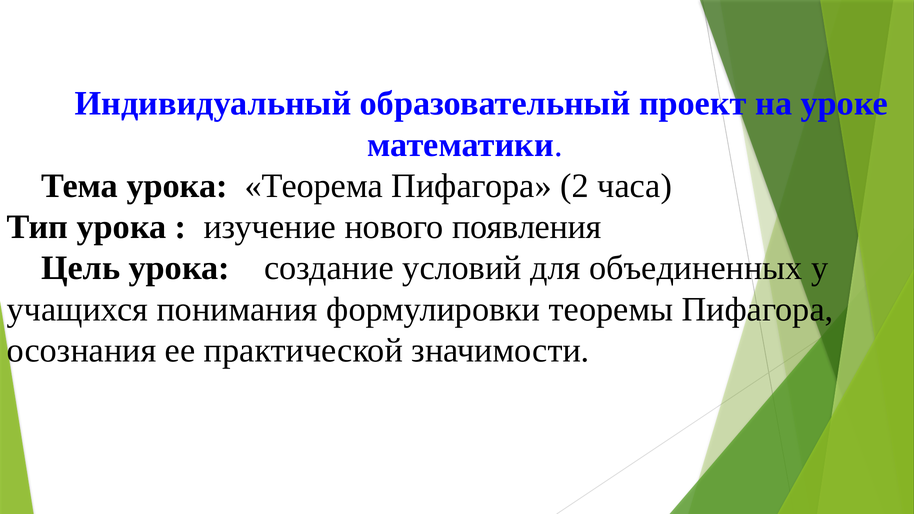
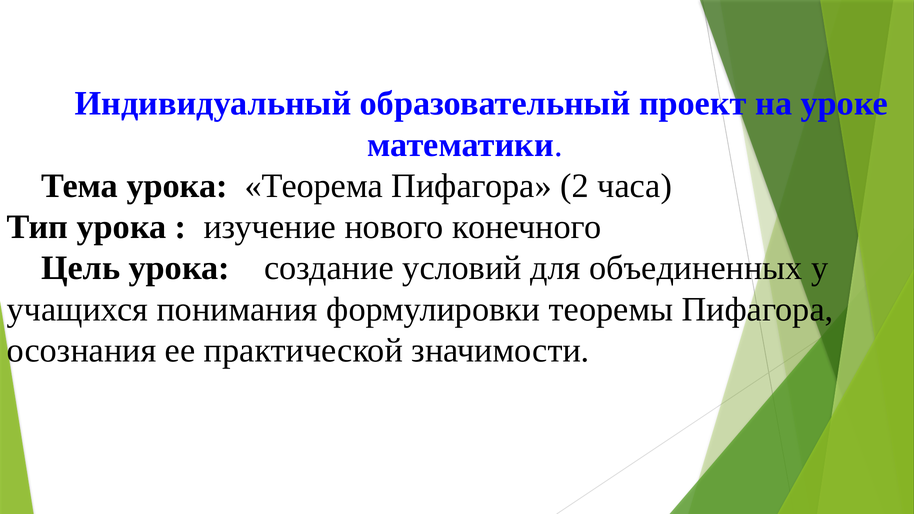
появления: появления -> конечного (527, 227)
